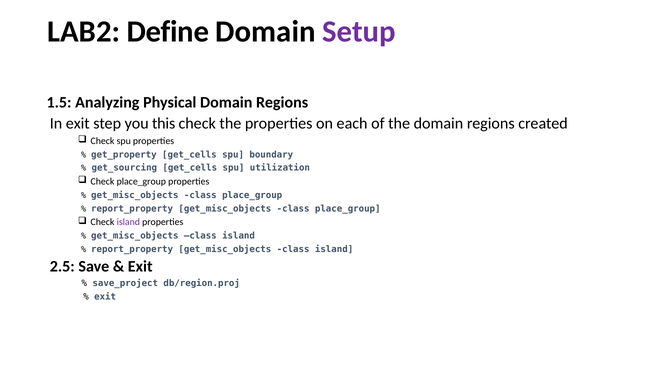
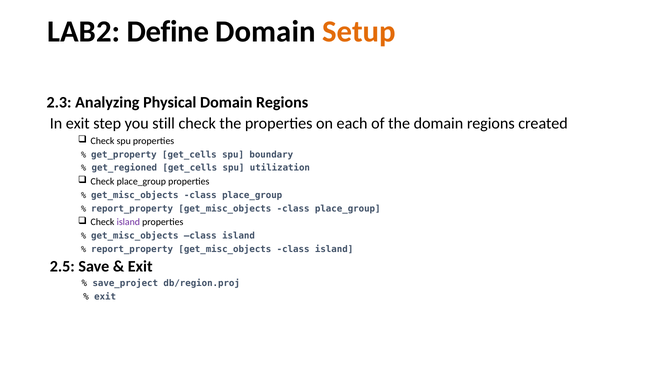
Setup colour: purple -> orange (359, 32)
1.5: 1.5 -> 2.3 (59, 103)
this: this -> still (164, 124)
get_sourcing: get_sourcing -> get_regioned (124, 168)
